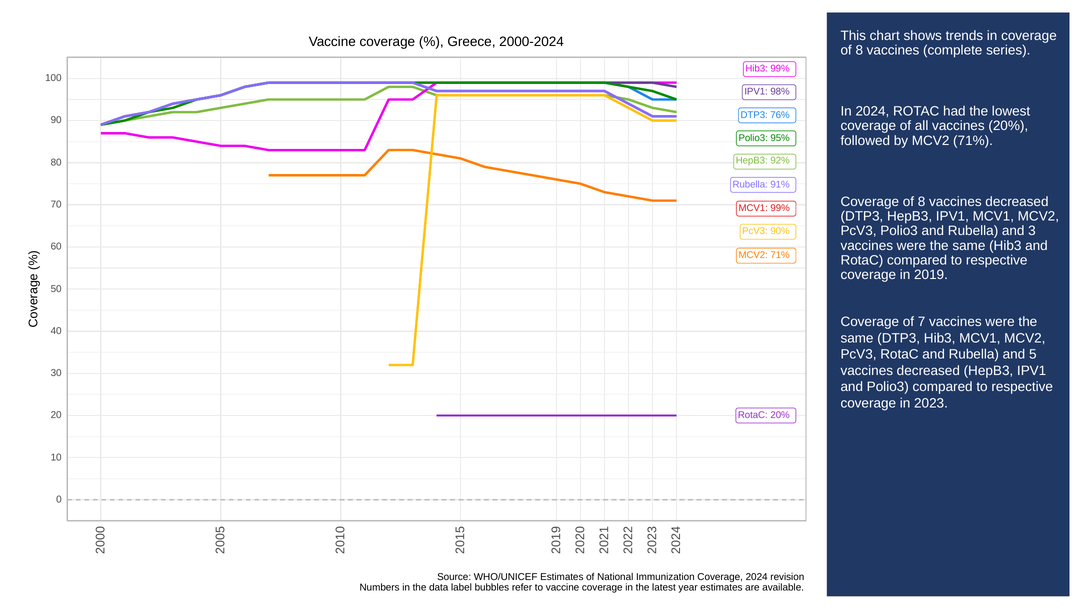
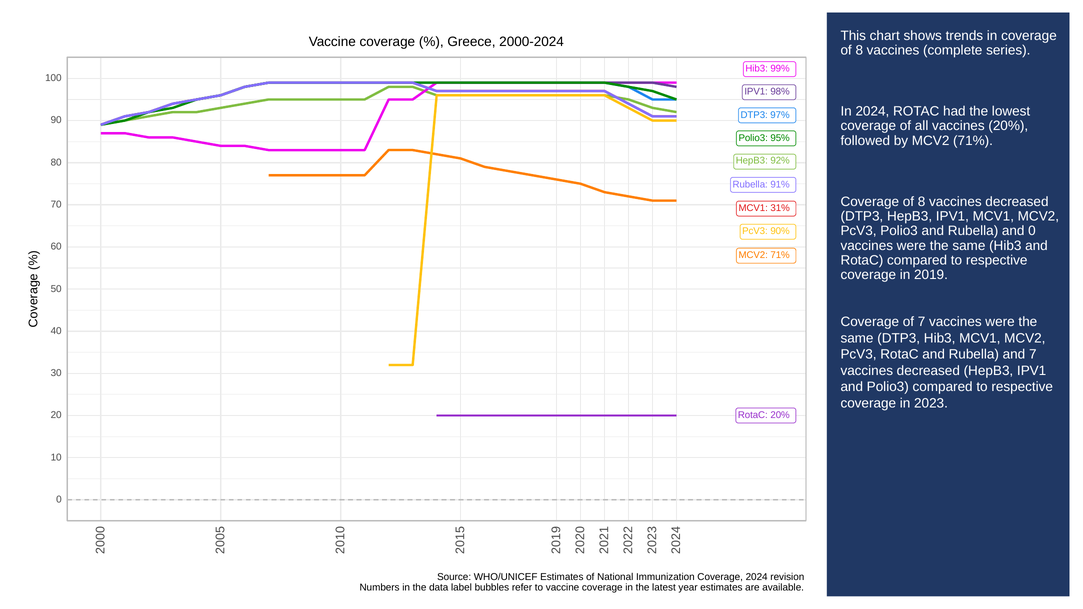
76%: 76% -> 97% (780, 115)
MCV1 99%: 99% -> 31% (780, 208)
and 3: 3 -> 0 (1032, 231)
and 5: 5 -> 7 (1033, 354)
